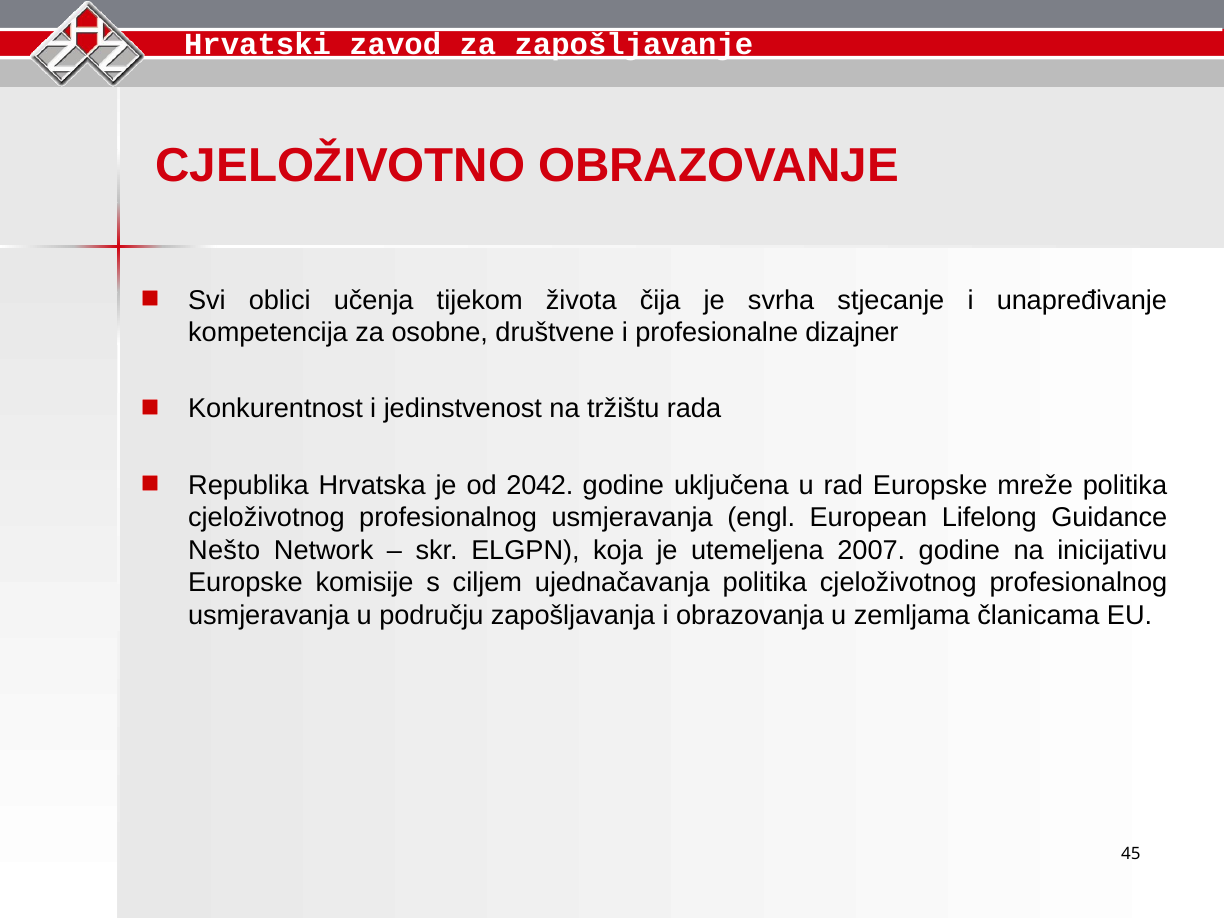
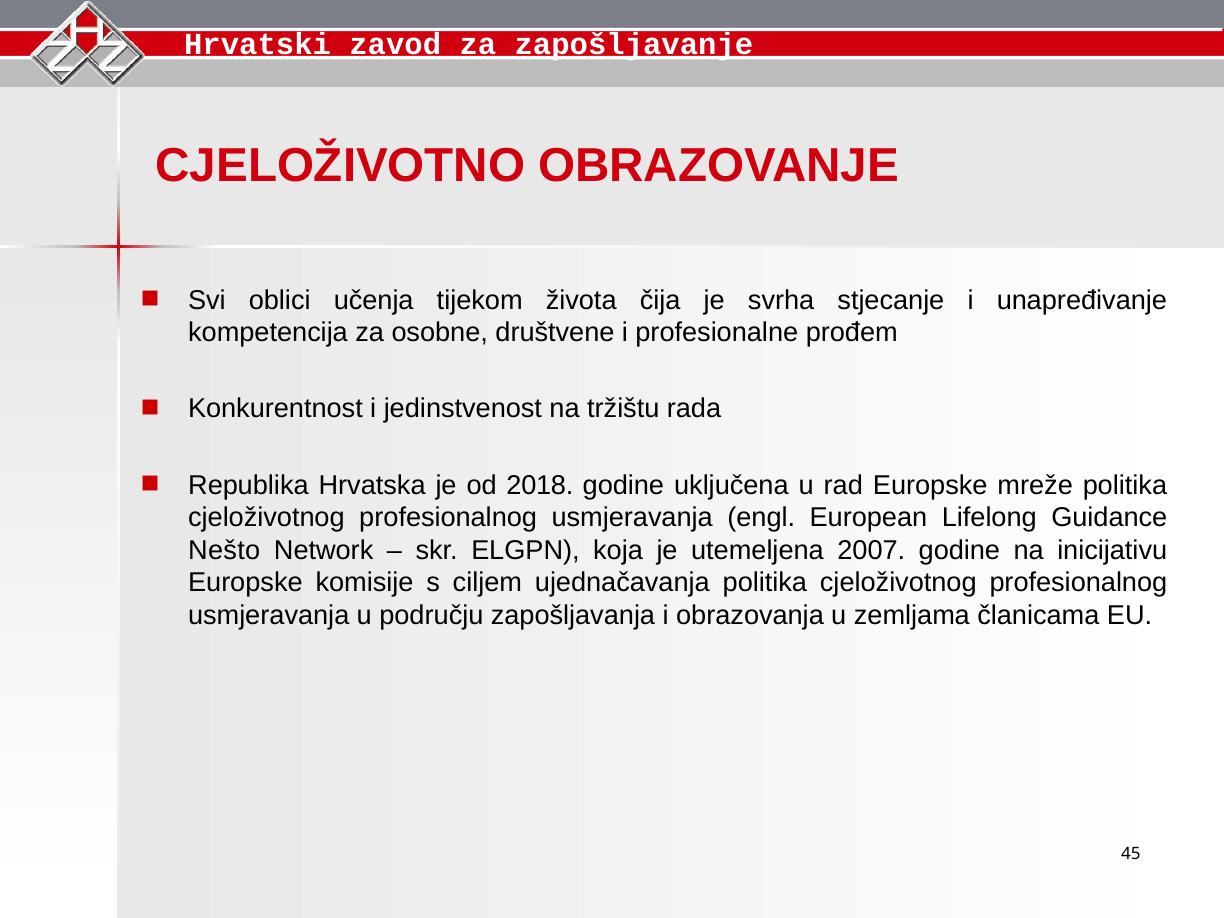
dizajner: dizajner -> prođem (852, 333)
2042: 2042 -> 2018 (540, 485)
